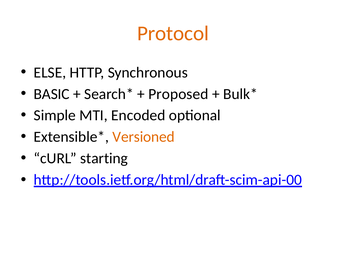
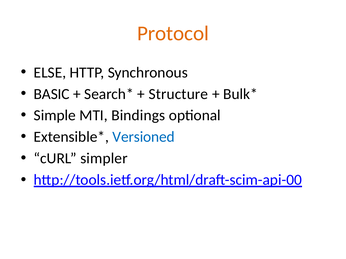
Proposed: Proposed -> Structure (178, 94)
Encoded: Encoded -> Bindings (138, 116)
Versioned colour: orange -> blue (144, 137)
starting: starting -> simpler (104, 159)
